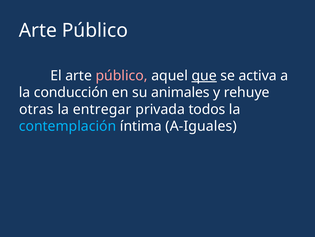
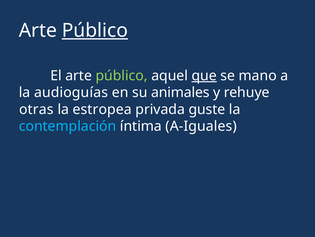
Público underline: none -> present (95, 30)
público colour: pink -> light green (122, 76)
activa: activa -> mano (258, 76)
conducción: conducción -> audioguías (71, 92)
entregar: entregar -> estropea (102, 109)
todos: todos -> guste (207, 109)
